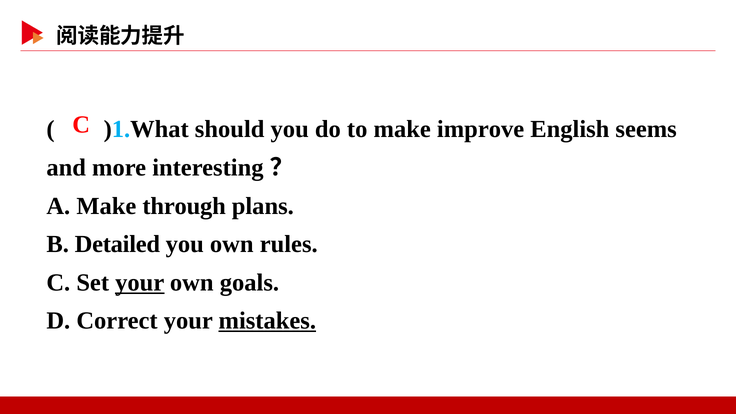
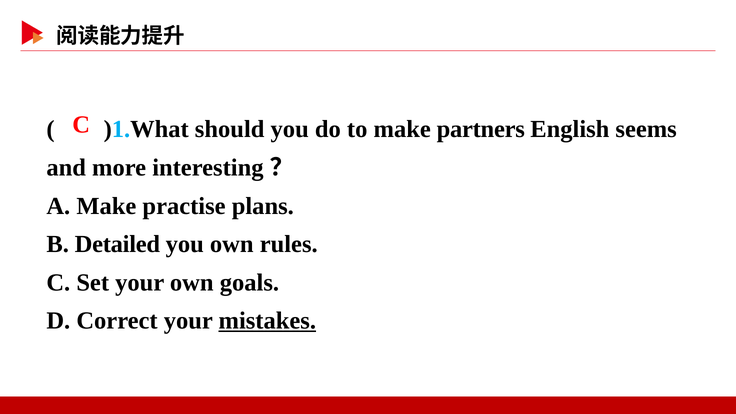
improve: improve -> partners (481, 129)
through: through -> practise (184, 206)
your underline: present -> none (140, 282)
